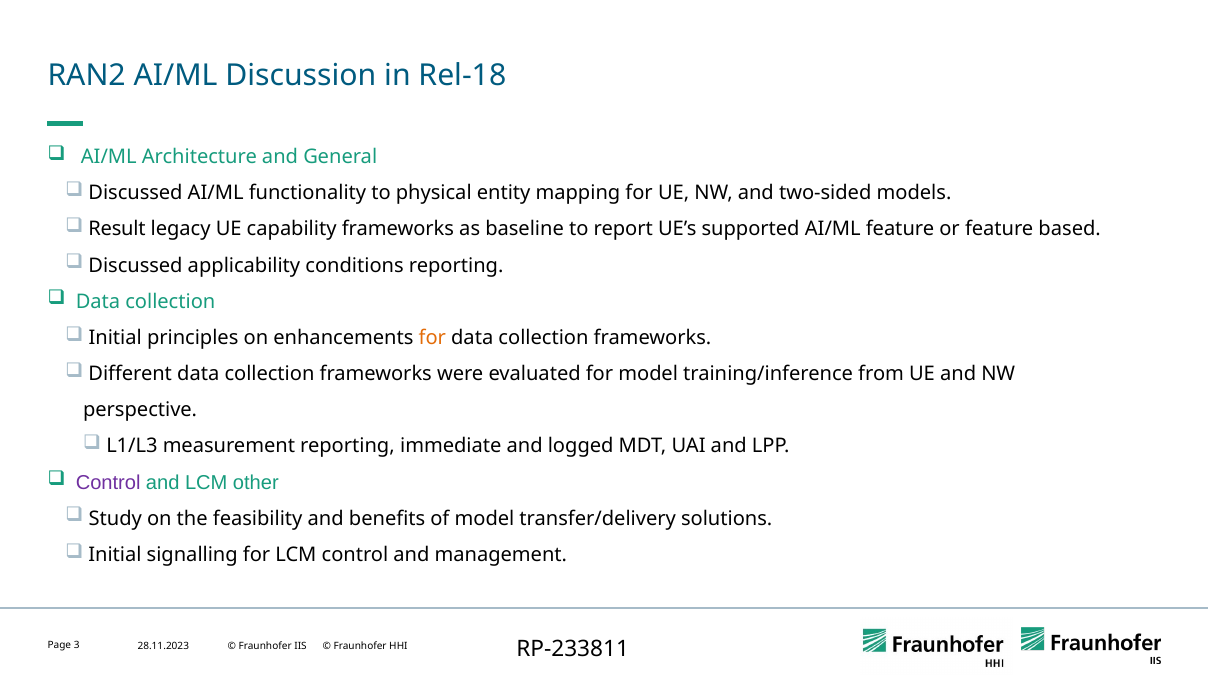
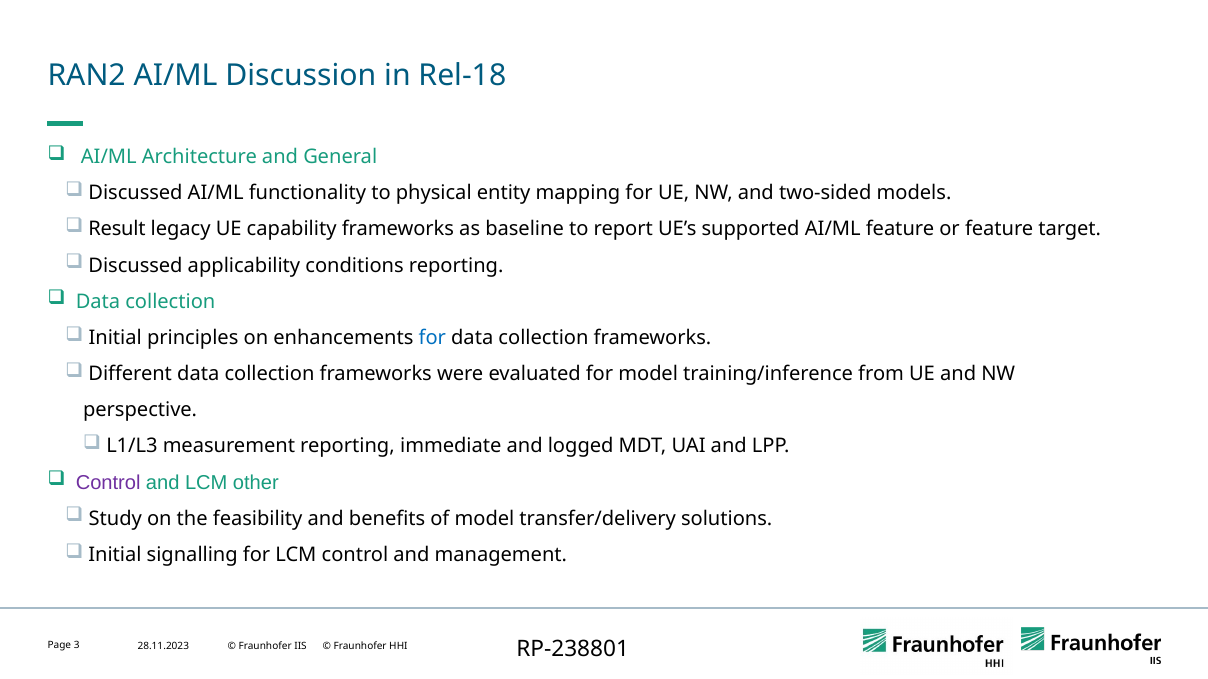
based: based -> target (1070, 229)
for colour: orange -> blue (432, 338)
RP-233811: RP-233811 -> RP-238801 (573, 649)
